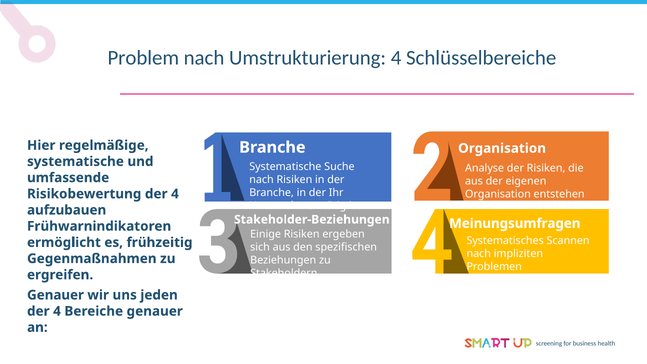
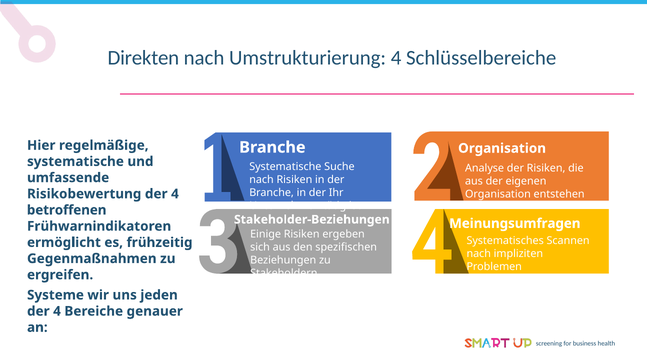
Problem: Problem -> Direkten (143, 58)
aufzubauen: aufzubauen -> betroffenen (67, 210)
Genauer: Genauer -> Systeme (55, 295)
